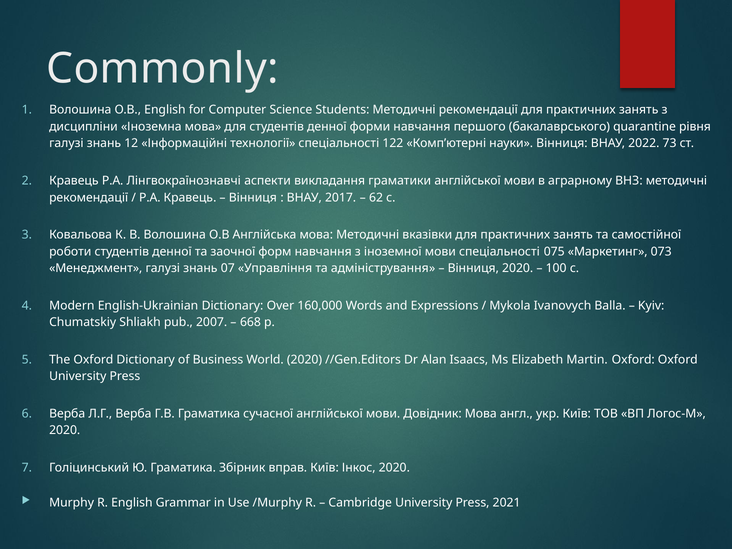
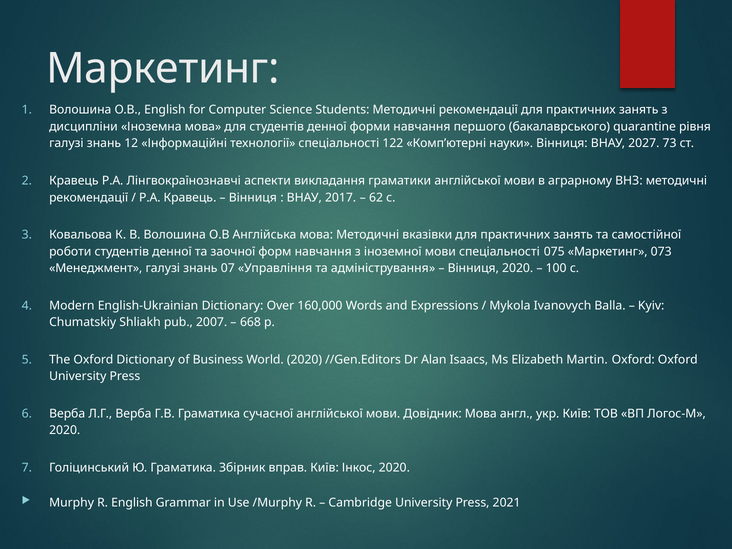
Commonly: Commonly -> Маркетинг (163, 69)
2022: 2022 -> 2027 (644, 143)
